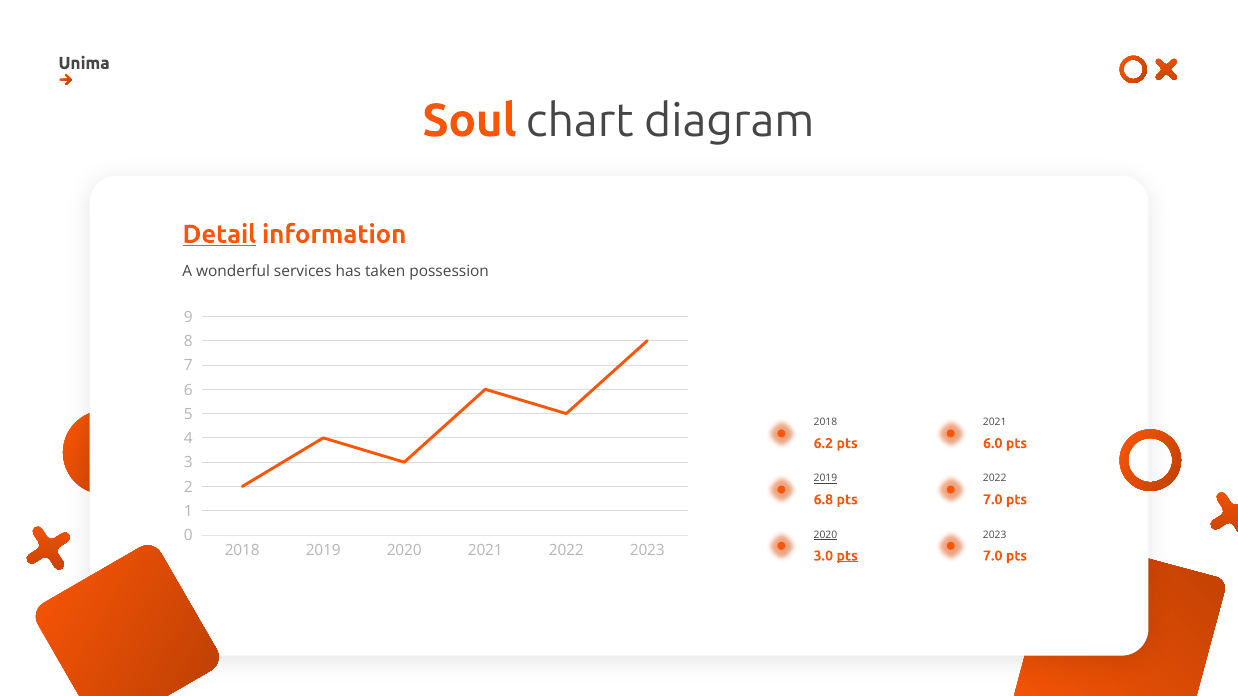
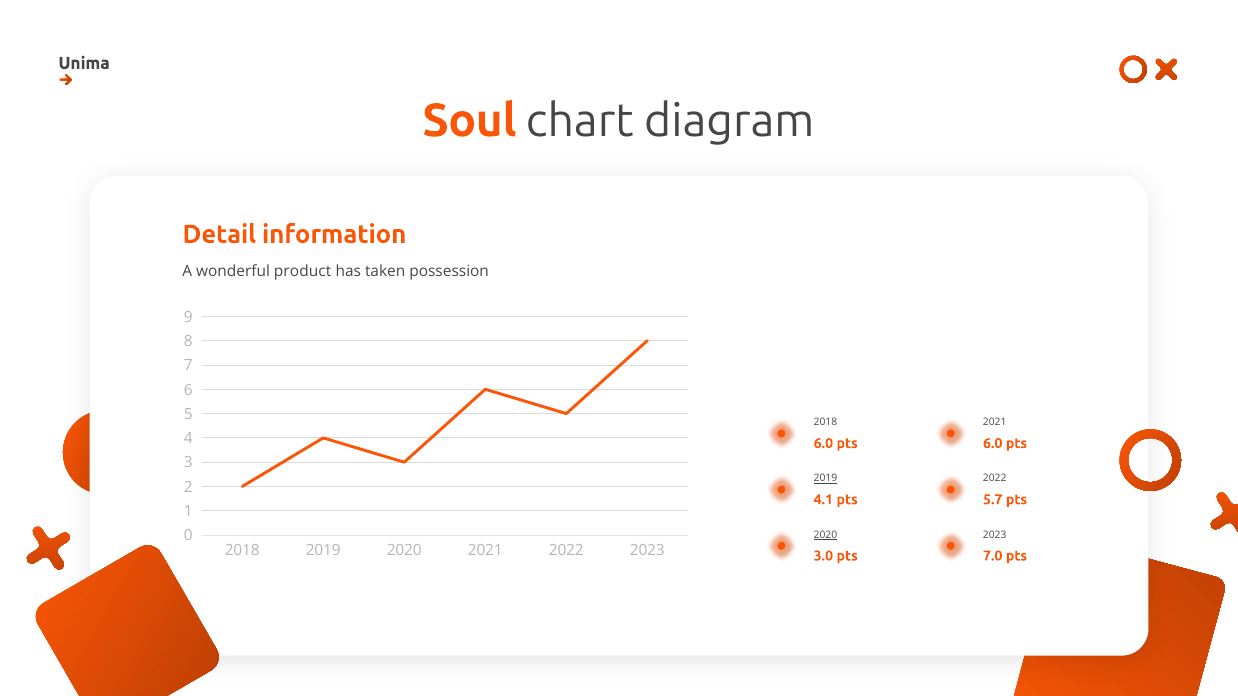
Detail underline: present -> none (219, 234)
services: services -> product (303, 271)
6.2: 6.2 -> 6.0 (823, 444)
6.8: 6.8 -> 4.1 (823, 500)
7.0: 7.0 -> 5.7 (993, 500)
pts underline: present -> none (847, 556)
